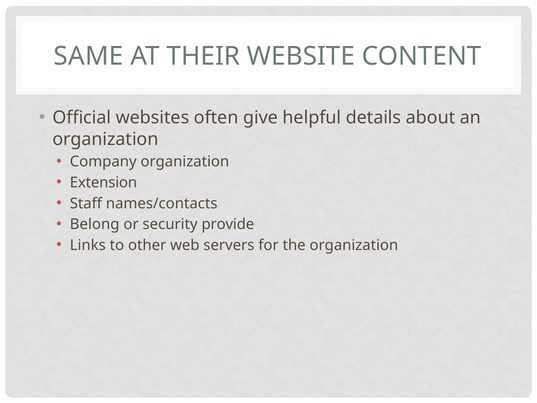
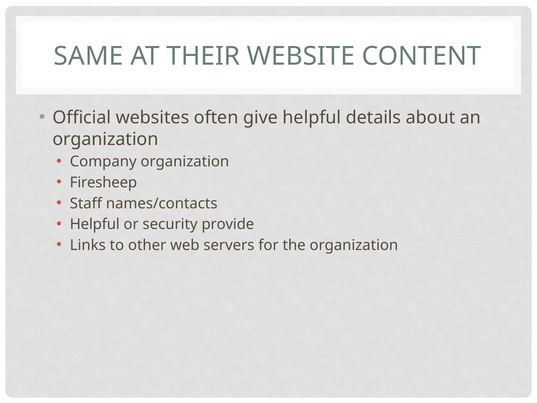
Extension: Extension -> Firesheep (103, 182)
Belong: Belong -> Helpful (95, 224)
